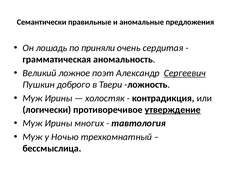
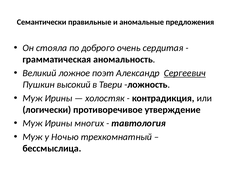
лошадь: лошадь -> стояла (52, 48)
приняли: приняли -> доброго (98, 48)
доброго: доброго -> высокий (74, 85)
утверждение underline: present -> none (173, 110)
